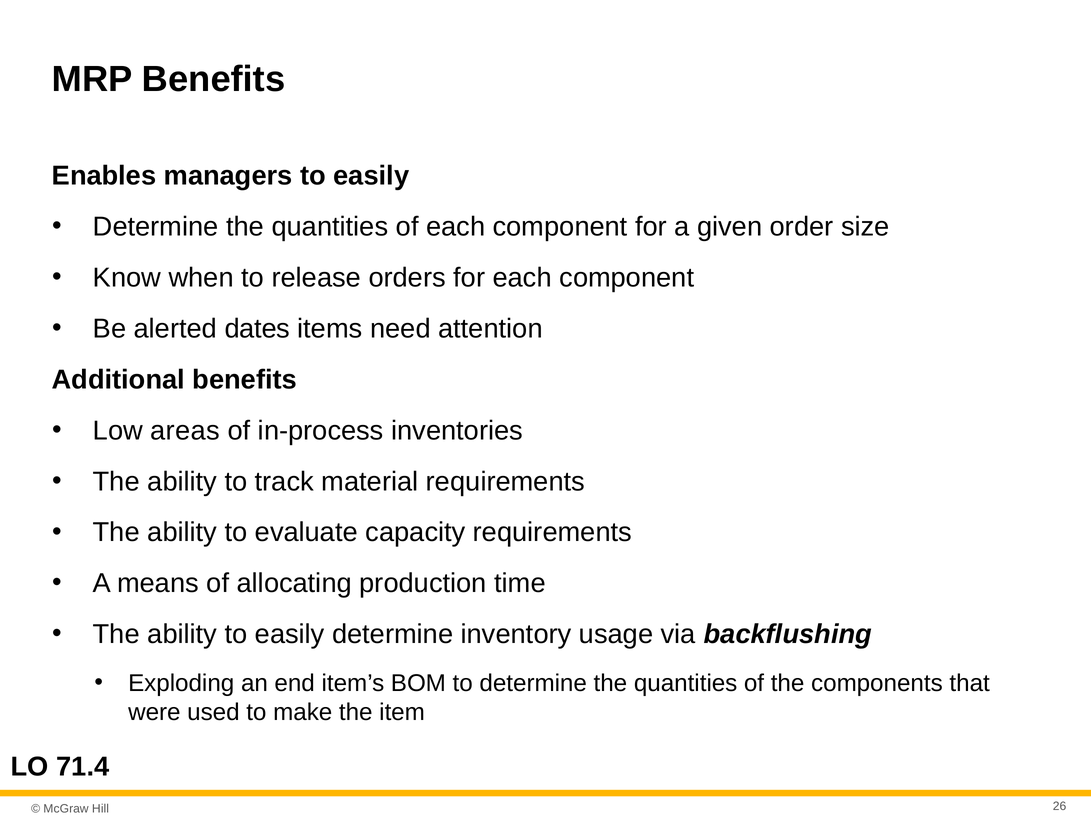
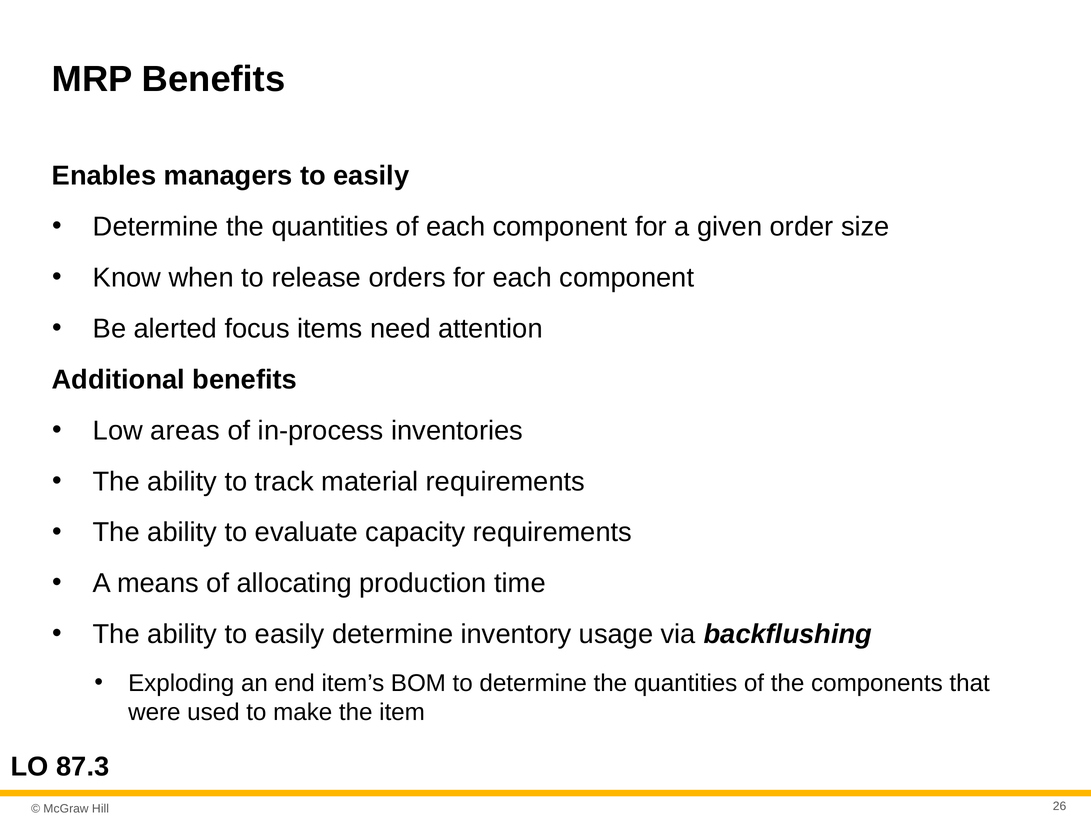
dates: dates -> focus (257, 329)
71.4: 71.4 -> 87.3 (83, 767)
